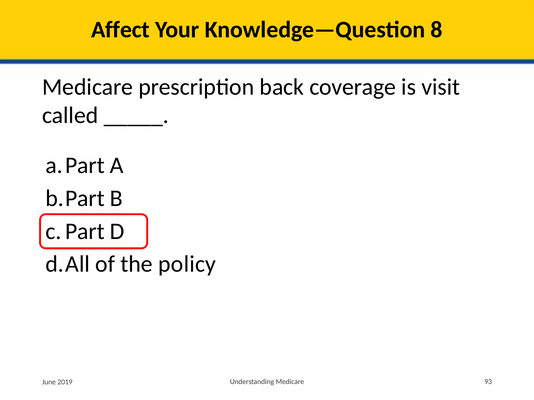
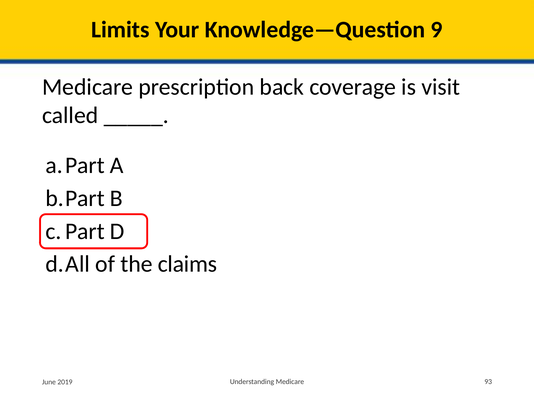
Affect: Affect -> Limits (120, 30)
8: 8 -> 9 (437, 30)
policy: policy -> claims (187, 264)
